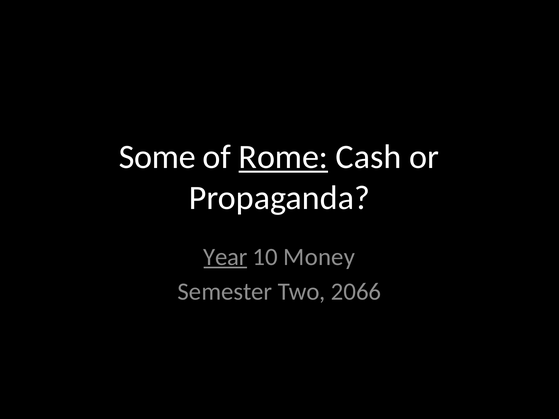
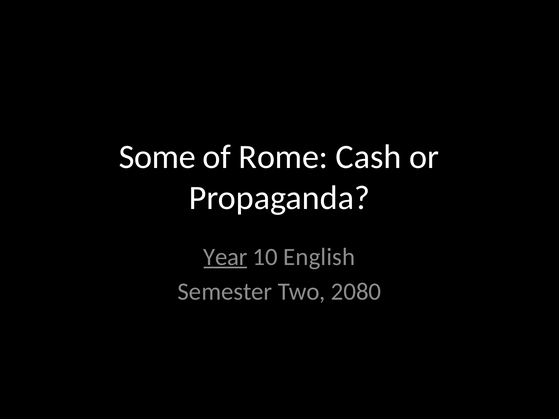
Rome underline: present -> none (283, 157)
Money: Money -> English (319, 257)
2066: 2066 -> 2080 (356, 292)
